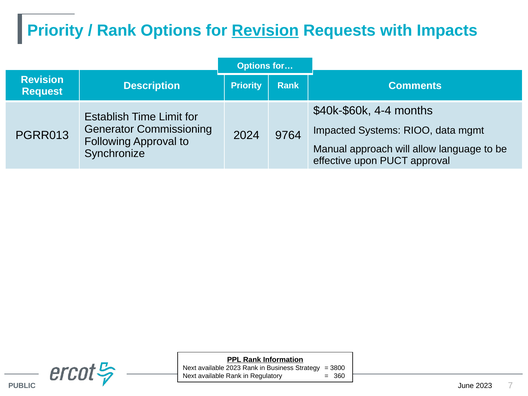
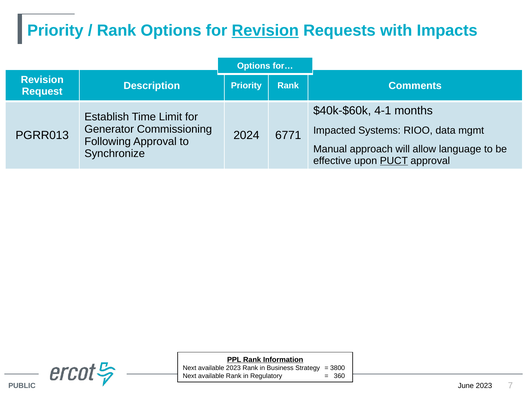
4-4: 4-4 -> 4-1 (383, 111)
9764: 9764 -> 6771 (288, 135)
PUCT underline: none -> present (394, 161)
